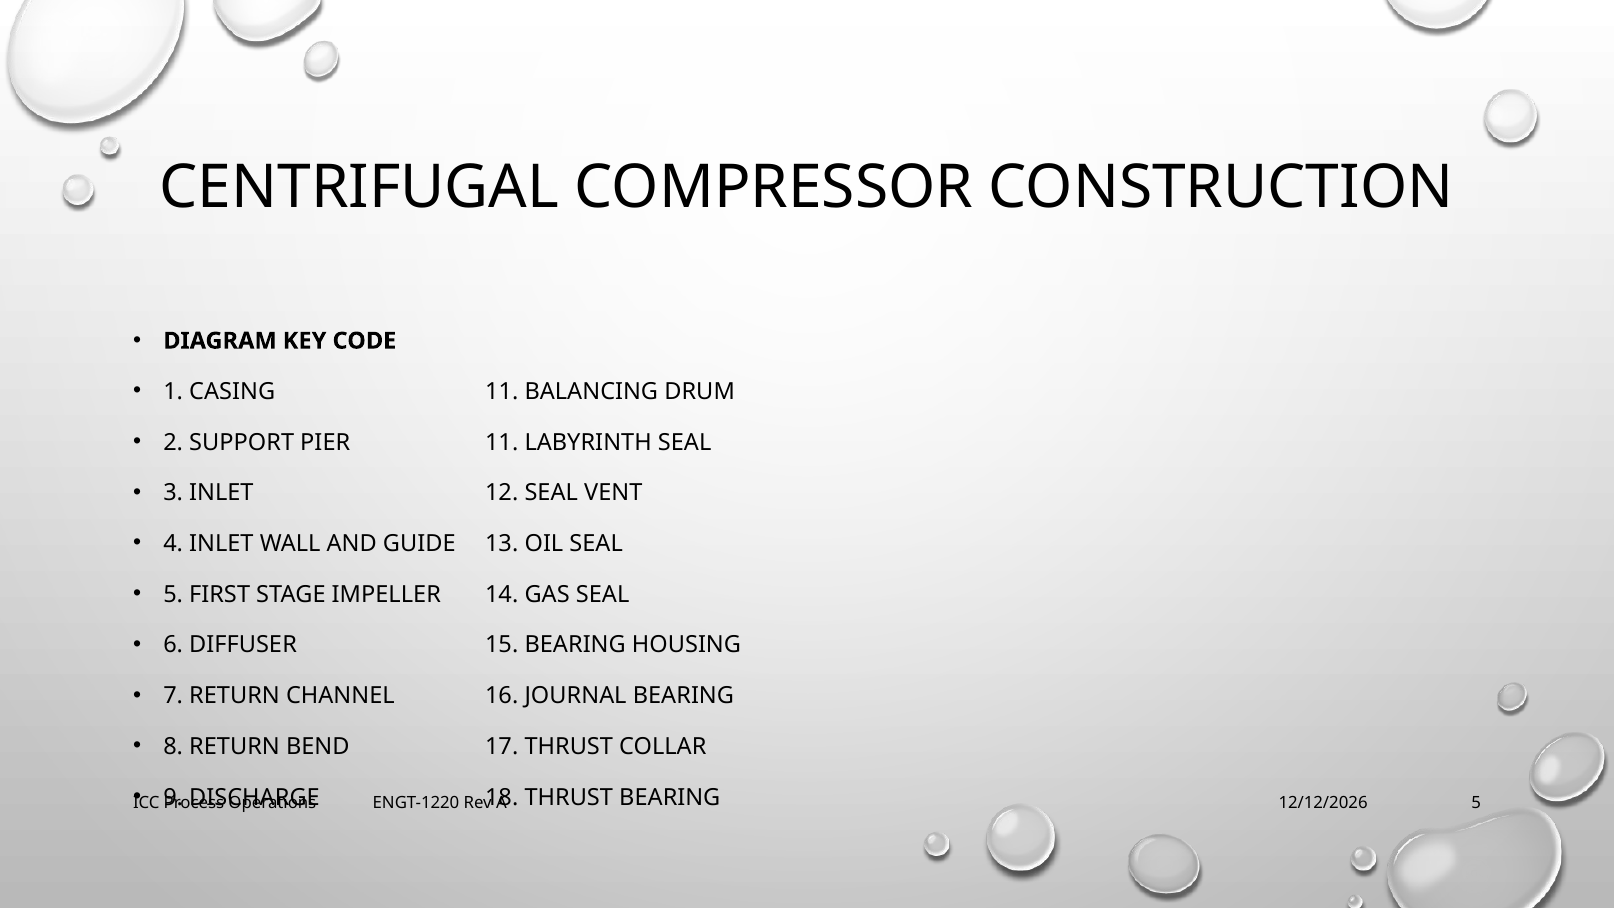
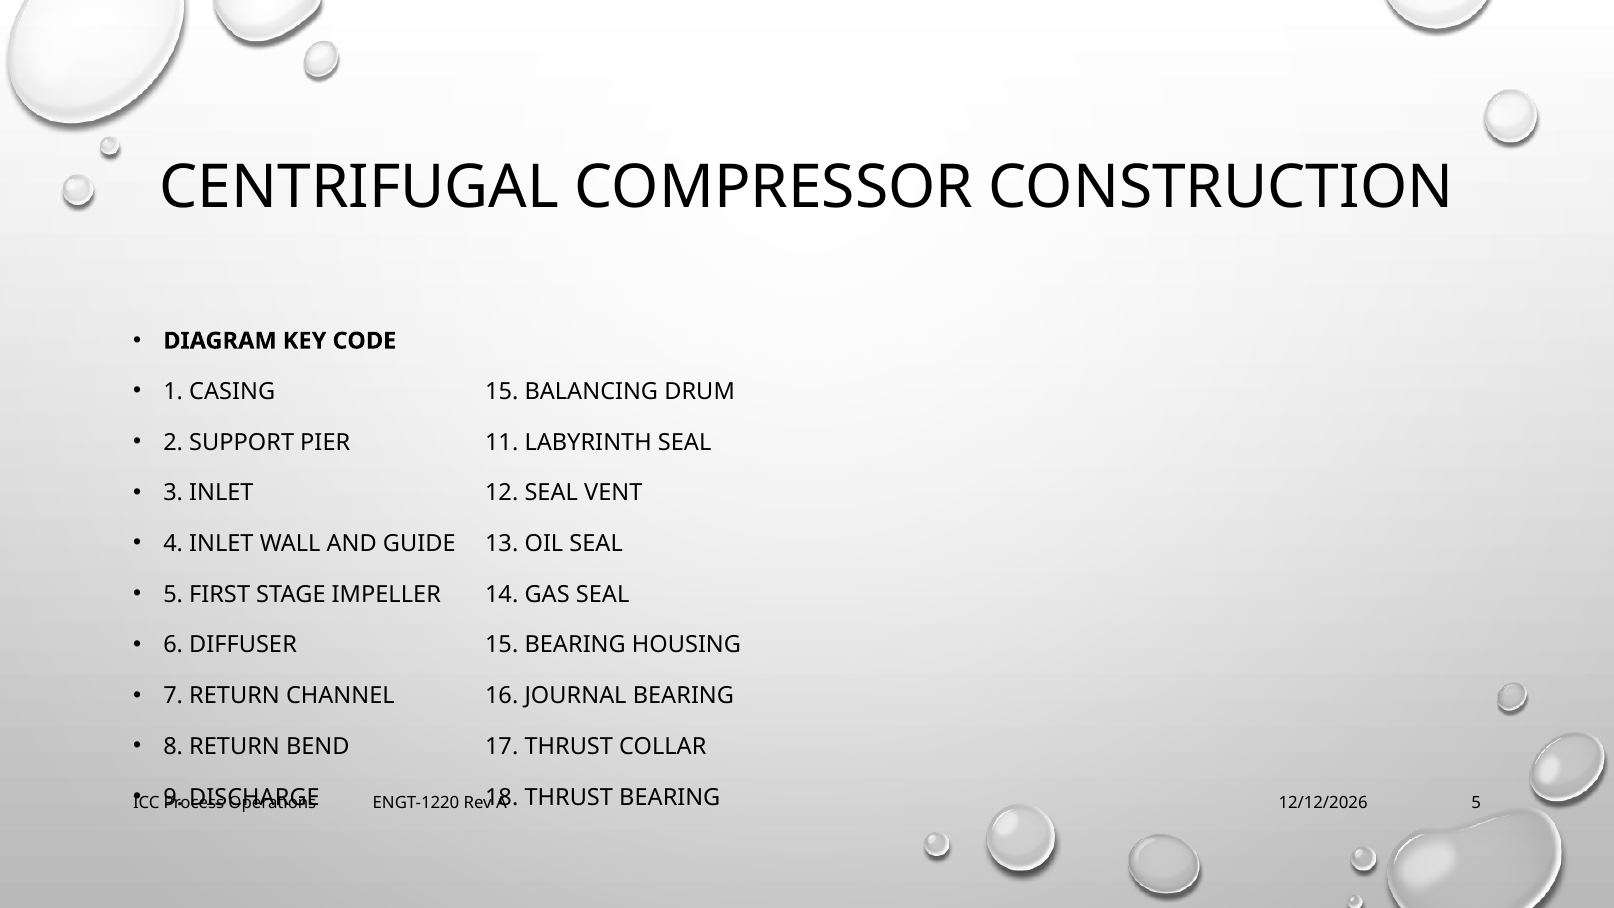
CASING 11: 11 -> 15 (502, 392)
